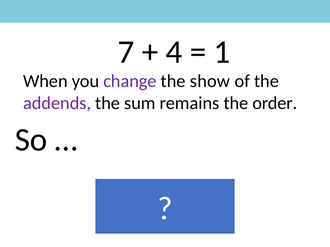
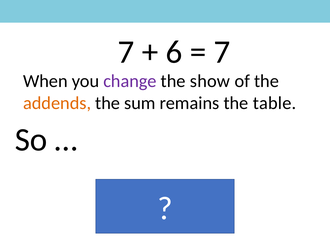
4: 4 -> 6 (174, 52)
1: 1 -> 7 (222, 52)
addends colour: purple -> orange (57, 103)
order: order -> table (275, 103)
